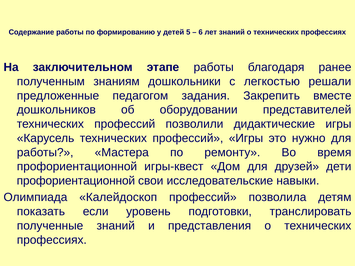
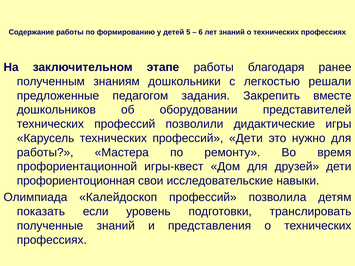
профессий Игры: Игры -> Дети (246, 138)
профориентационной: профориентационной -> профориентоционная (76, 181)
